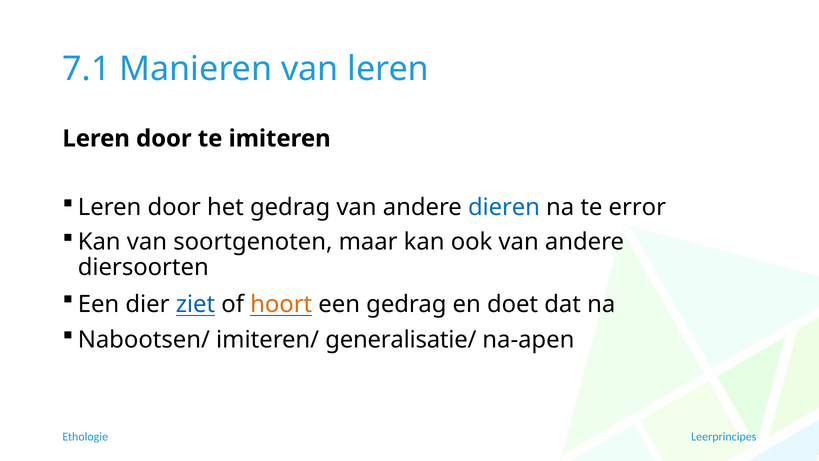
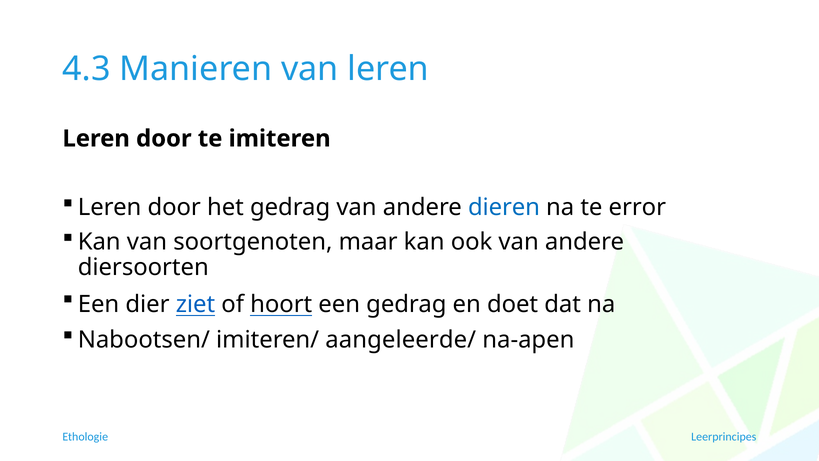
7.1: 7.1 -> 4.3 (86, 69)
hoort colour: orange -> black (281, 304)
generalisatie/: generalisatie/ -> aangeleerde/ (401, 339)
